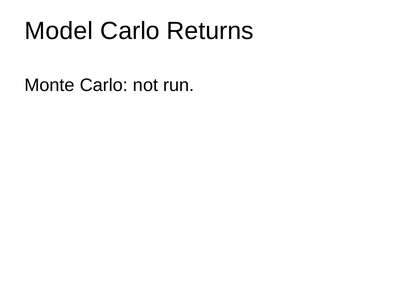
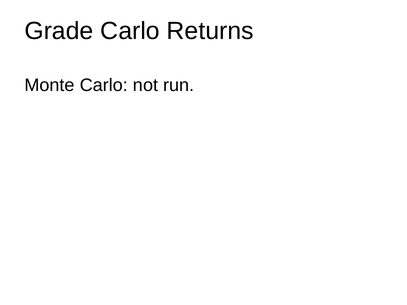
Model: Model -> Grade (59, 31)
